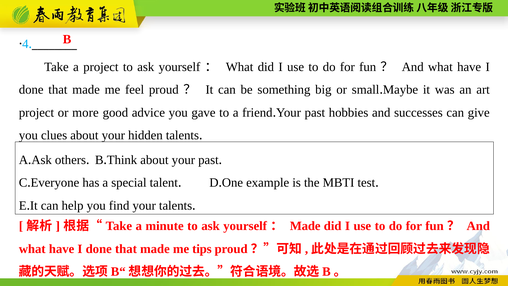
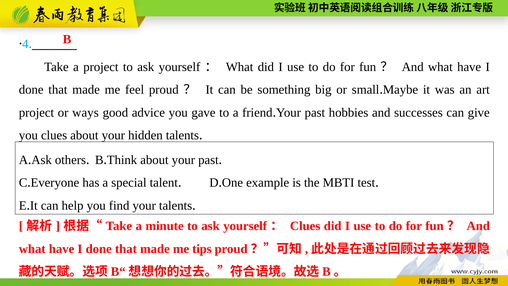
more: more -> ways (85, 112)
Made: Made -> Clues (305, 226)
